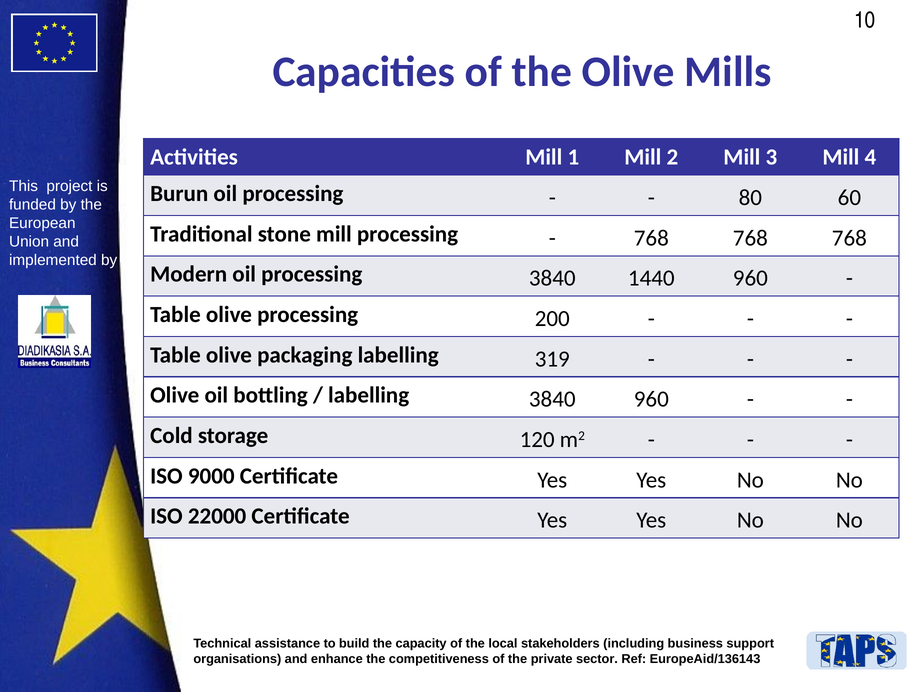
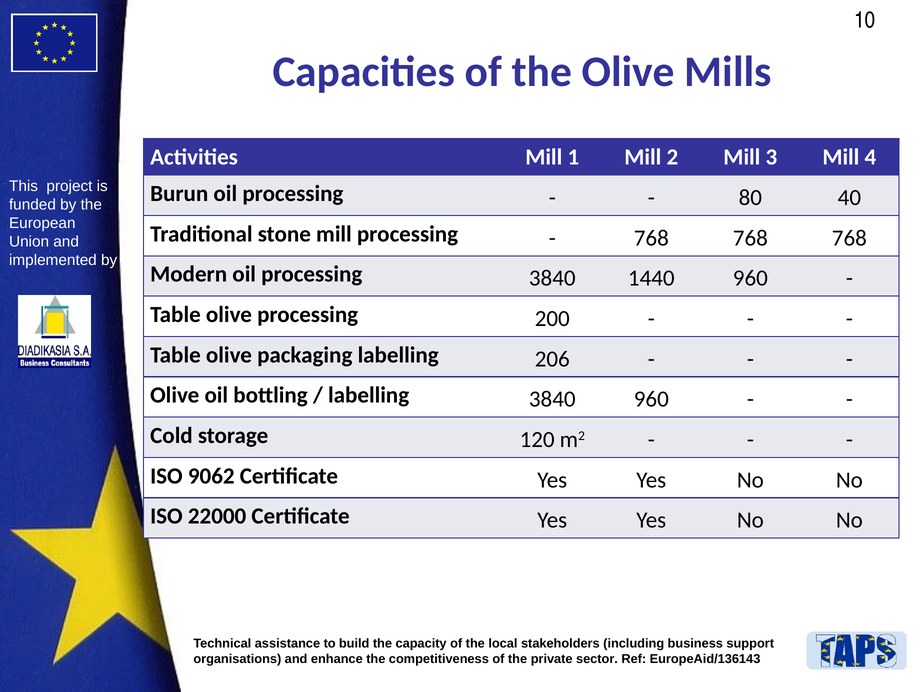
60: 60 -> 40 (849, 198)
319: 319 -> 206 (552, 359)
9000: 9000 -> 9062 (211, 476)
